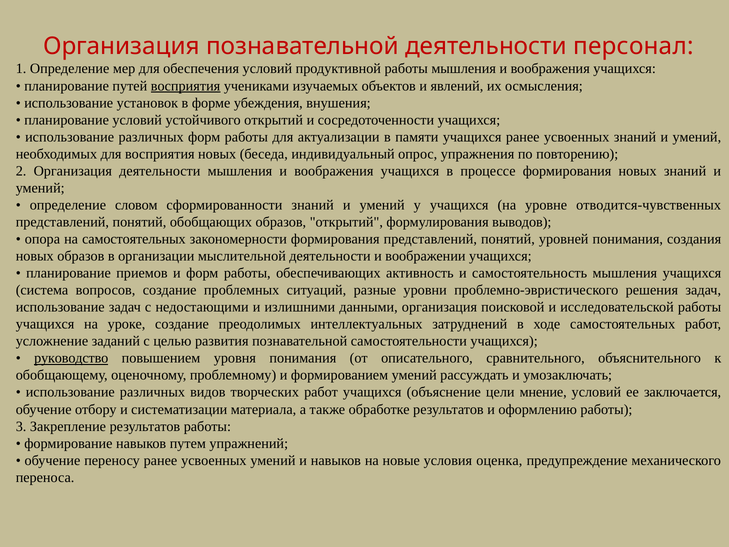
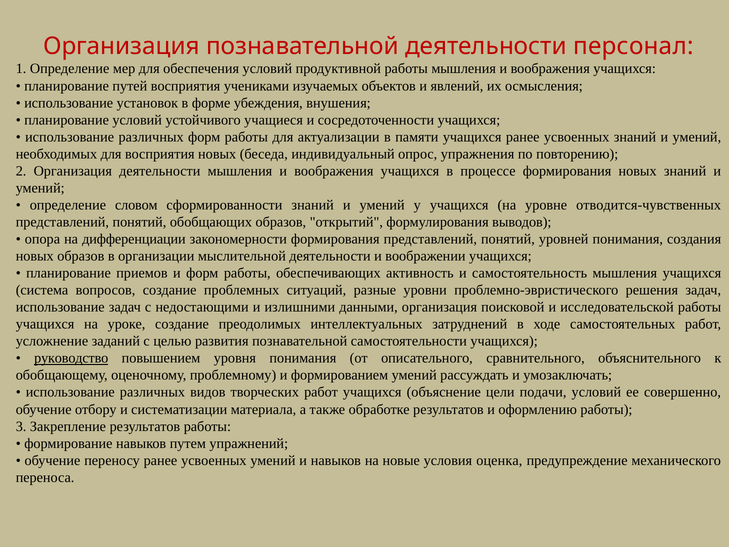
восприятия underline: present -> none (186, 86)
устойчивого открытий: открытий -> учащиеся (274, 120)
на самостоятельных: самостоятельных -> дифференциации (134, 239)
мнение: мнение -> подачи (543, 392)
заключается: заключается -> совершенно (682, 392)
